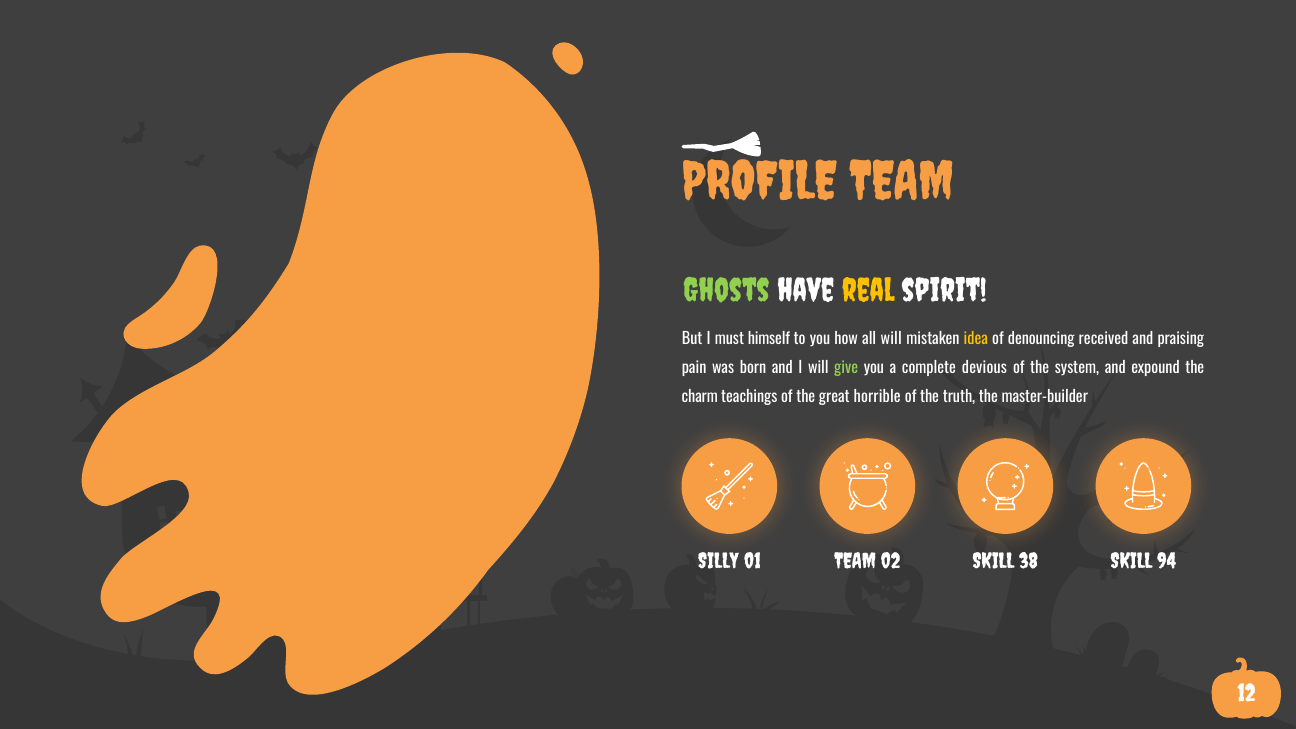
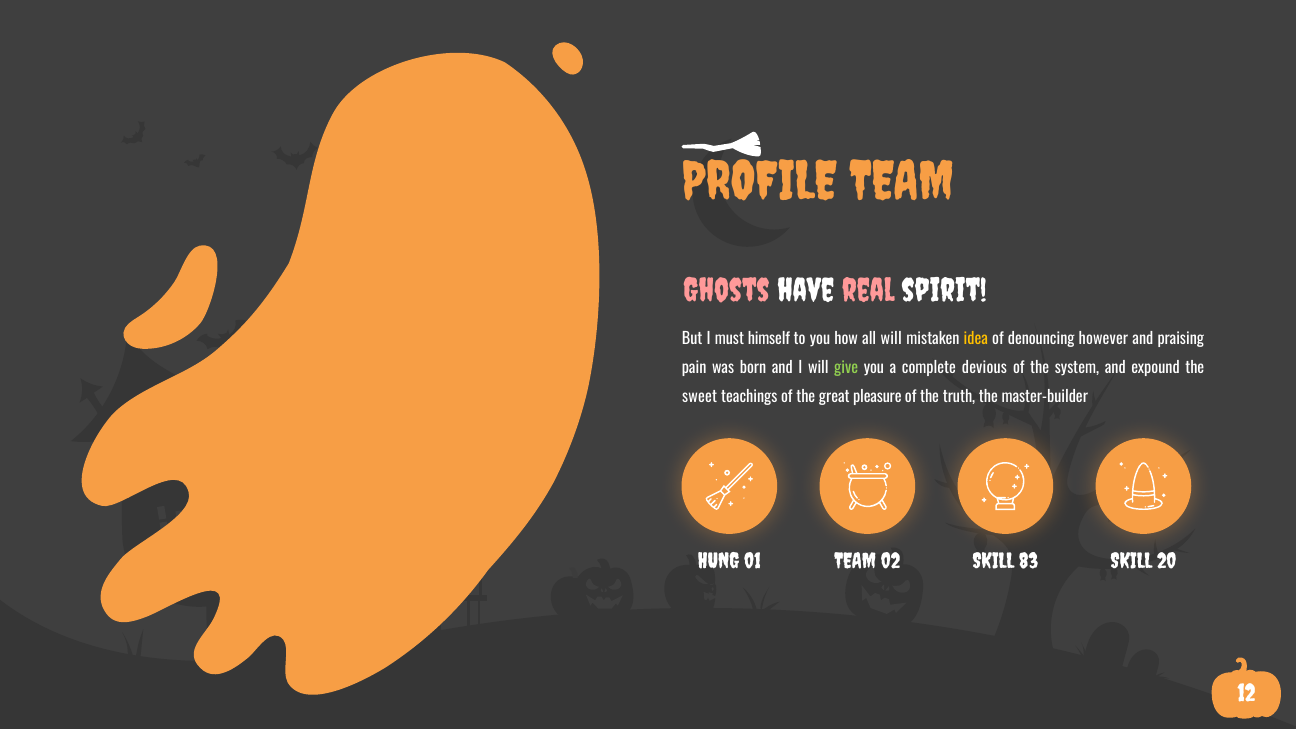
Ghosts colour: light green -> pink (727, 291)
real colour: yellow -> pink (868, 291)
received: received -> however (1103, 339)
charm: charm -> sweet (700, 397)
horrible: horrible -> pleasure (877, 397)
SILLY: SILLY -> HUNG (719, 561)
38: 38 -> 83 (1028, 561)
94: 94 -> 20 (1167, 561)
